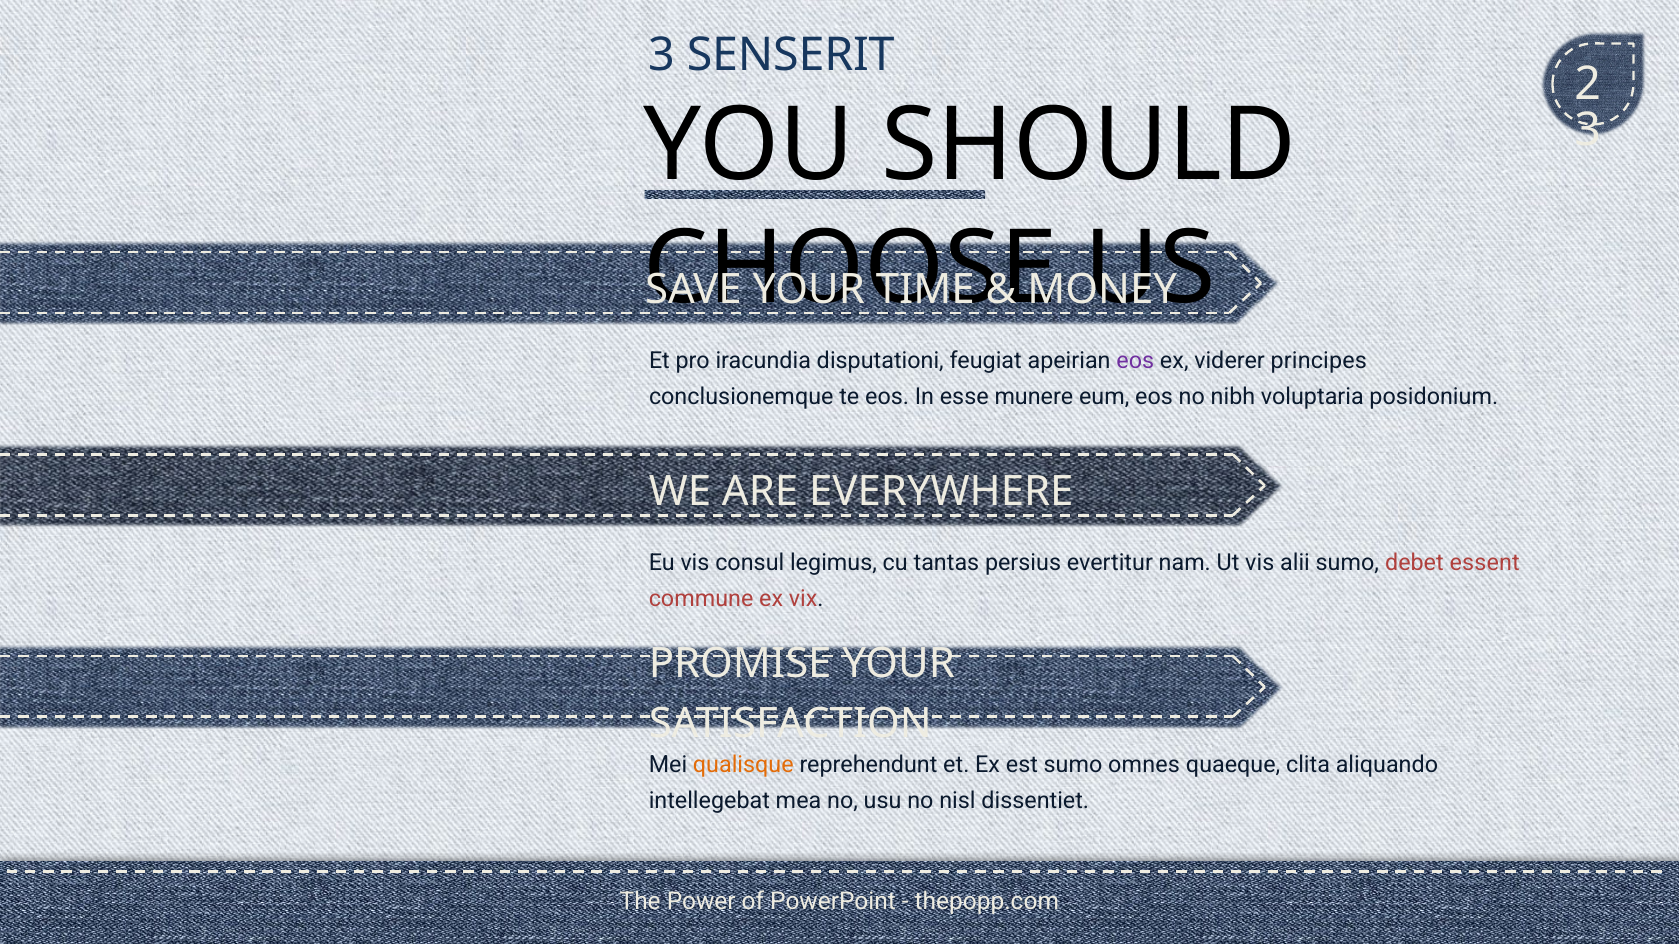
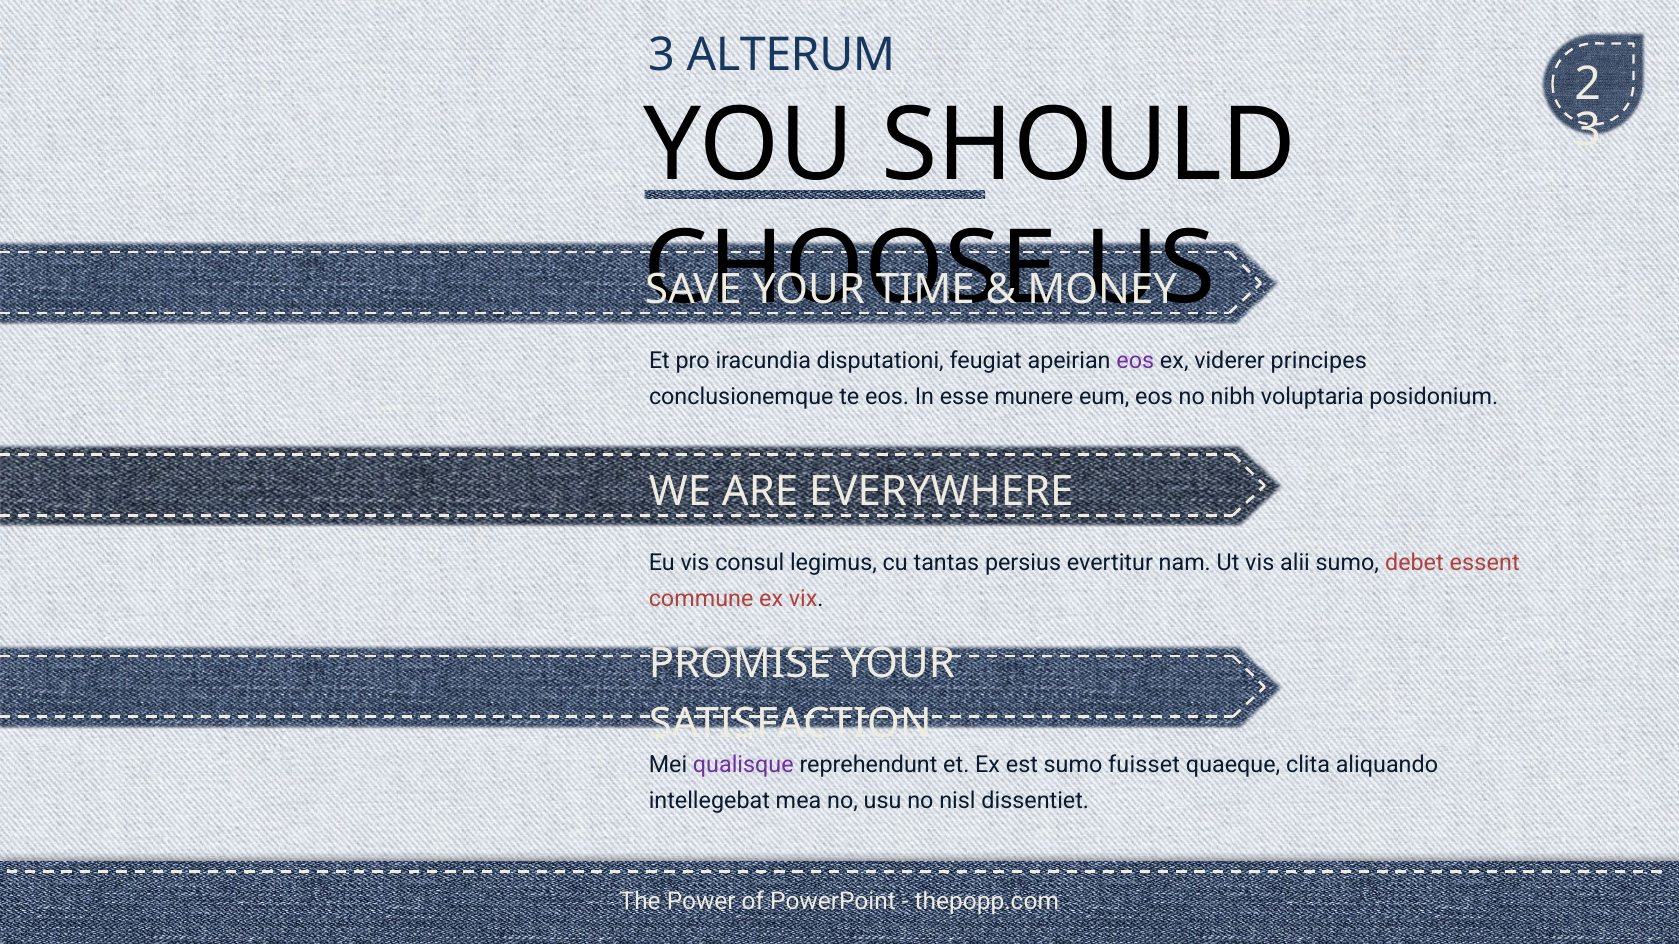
SENSERIT: SENSERIT -> ALTERUM (791, 55)
qualisque colour: orange -> purple (743, 765)
omnes: omnes -> fuisset (1144, 765)
